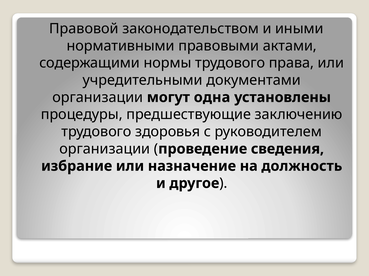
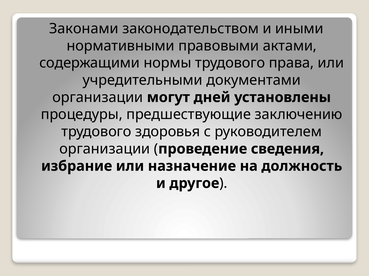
Правовой: Правовой -> Законами (84, 29)
одна: одна -> дней (212, 98)
